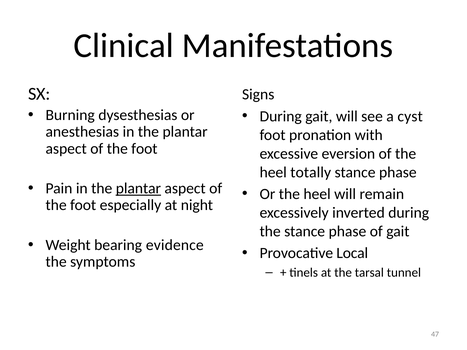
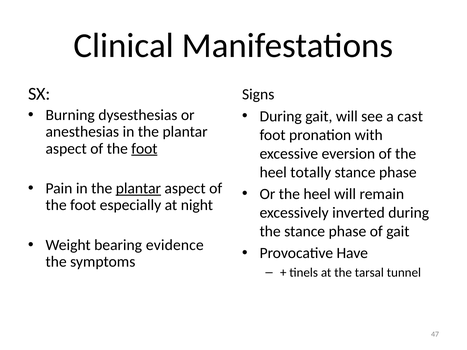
cyst: cyst -> cast (410, 116)
foot underline: none -> present (144, 149)
Local: Local -> Have (352, 253)
